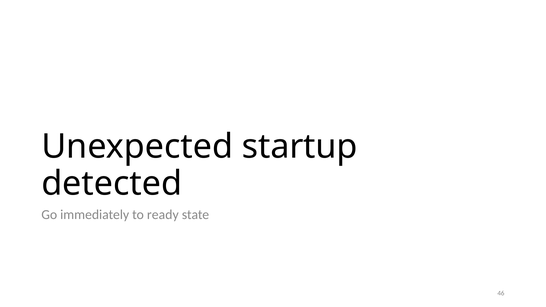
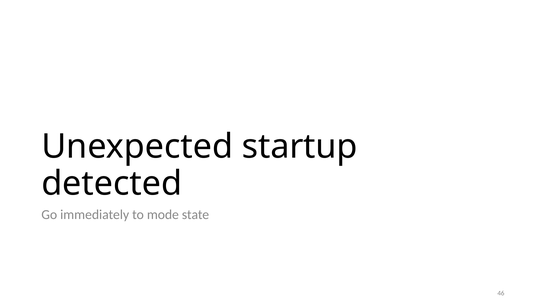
ready: ready -> mode (163, 215)
